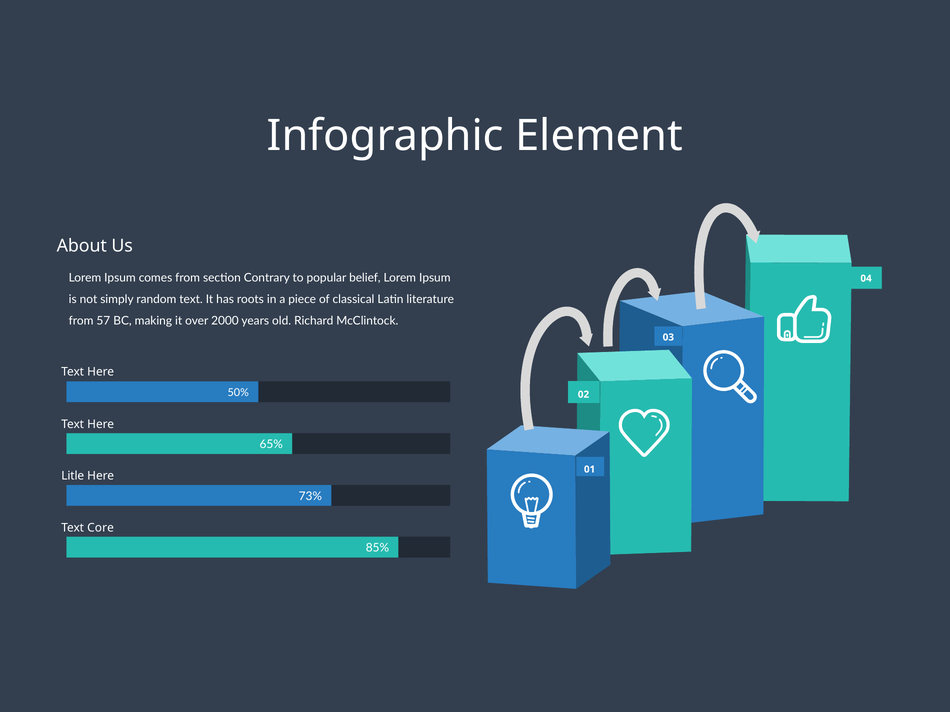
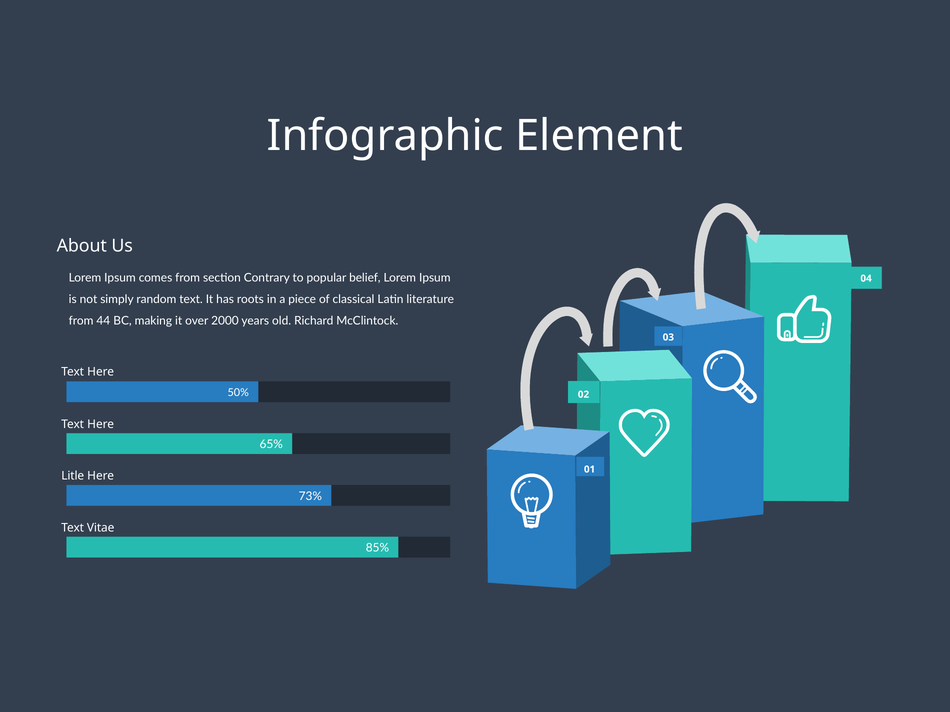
57: 57 -> 44 (103, 321)
Core: Core -> Vitae (101, 528)
